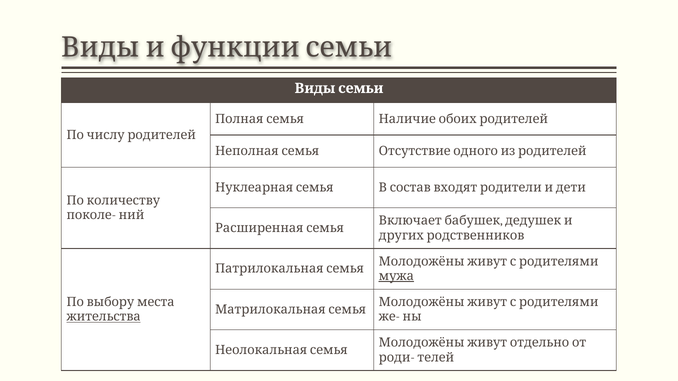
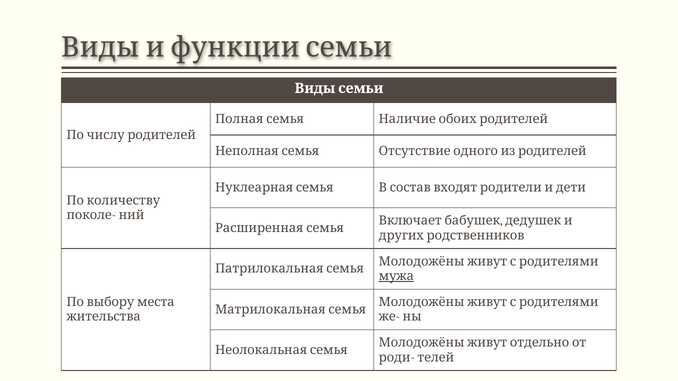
жительства underline: present -> none (104, 317)
